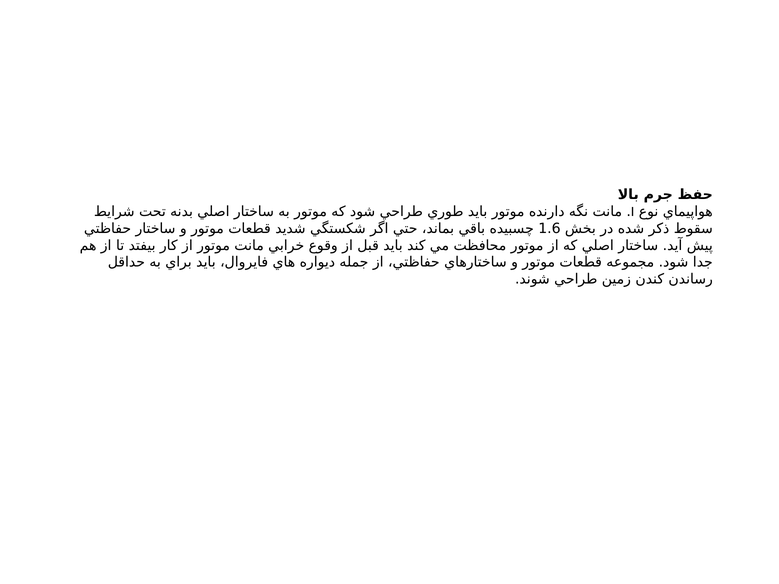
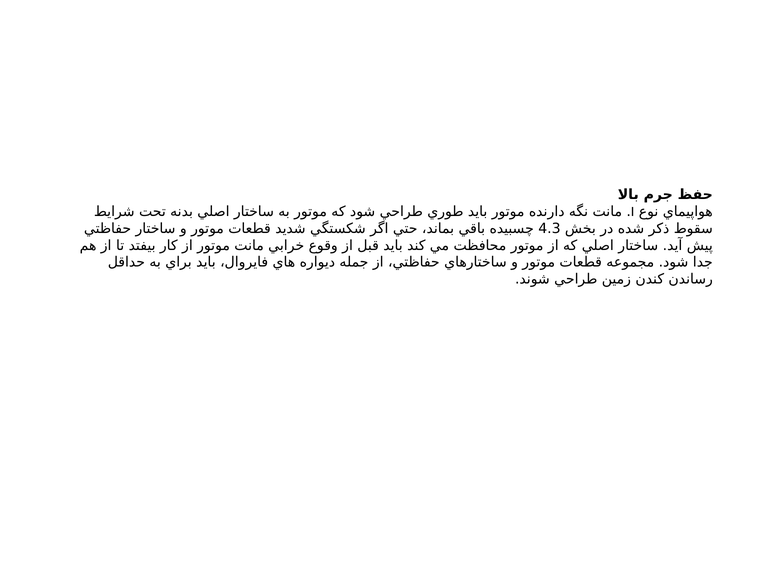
1.6: 1.6 -> 4.3 (549, 229)
